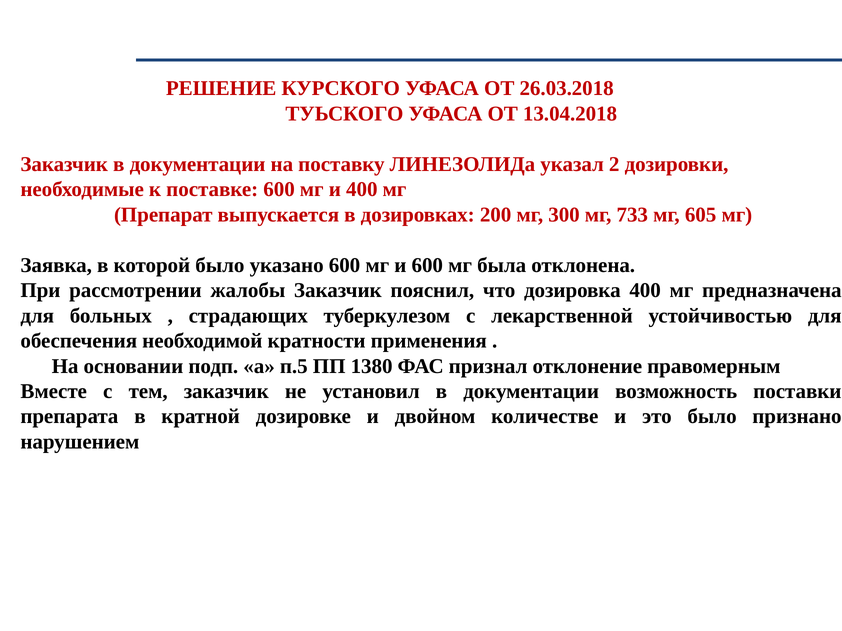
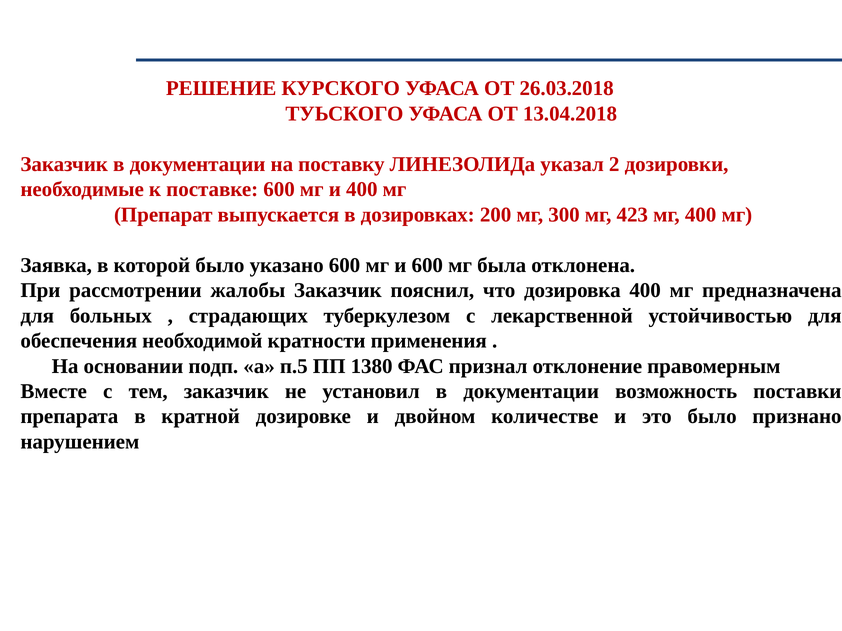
733: 733 -> 423 (632, 215)
мг 605: 605 -> 400 (701, 215)
